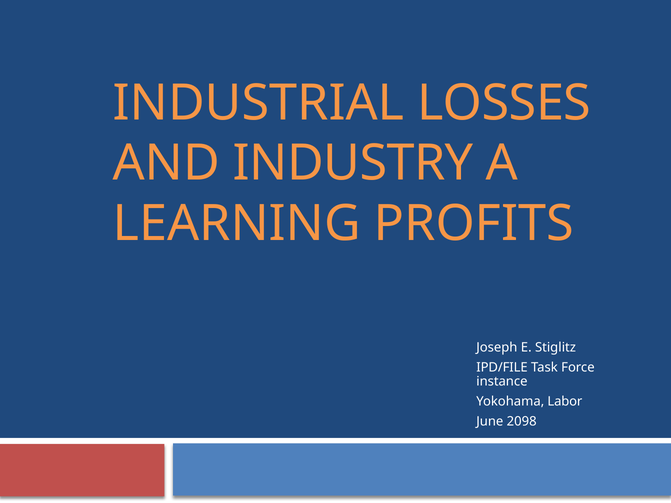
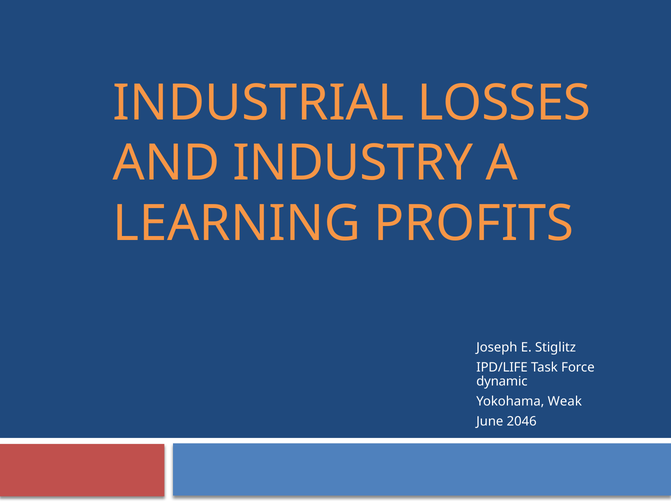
IPD/FILE: IPD/FILE -> IPD/LIFE (502, 368)
instance: instance -> dynamic (502, 382)
Labor: Labor -> Weak (565, 402)
2098: 2098 -> 2046 (522, 422)
